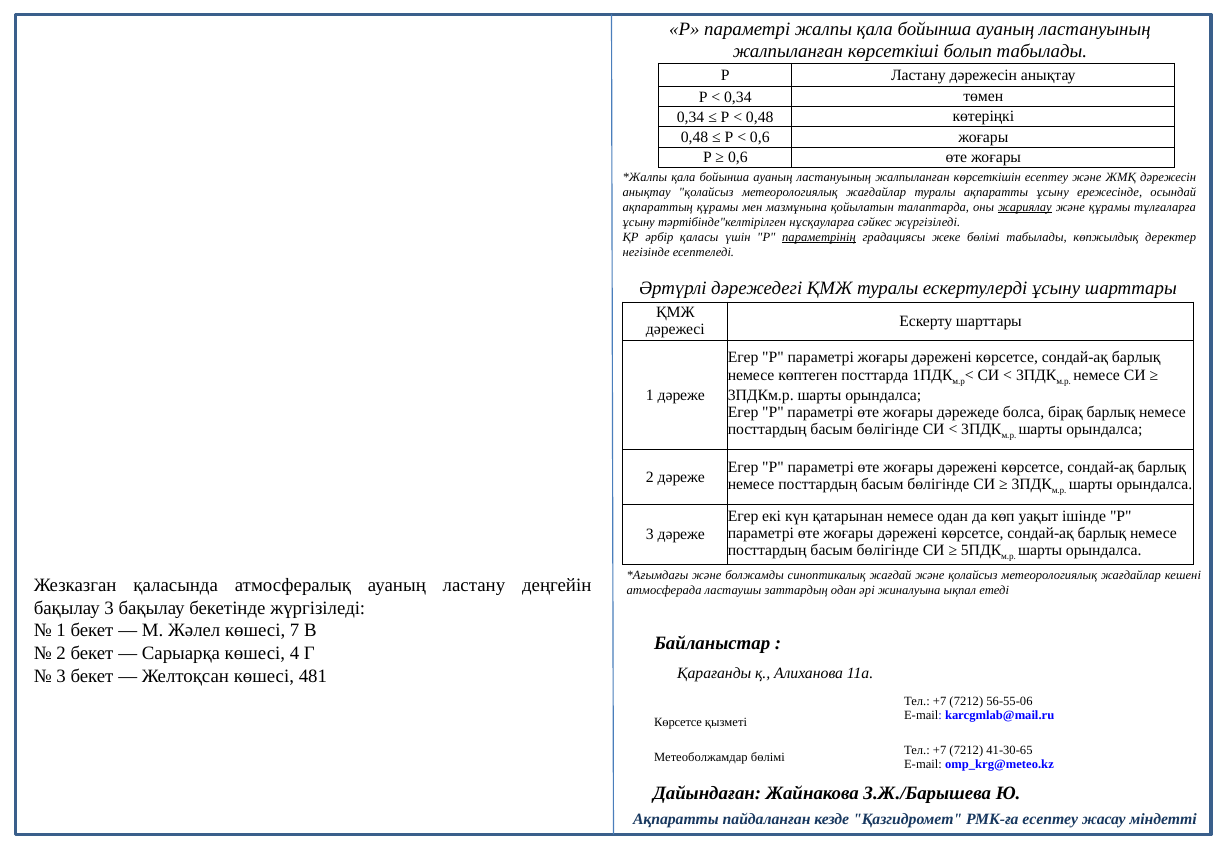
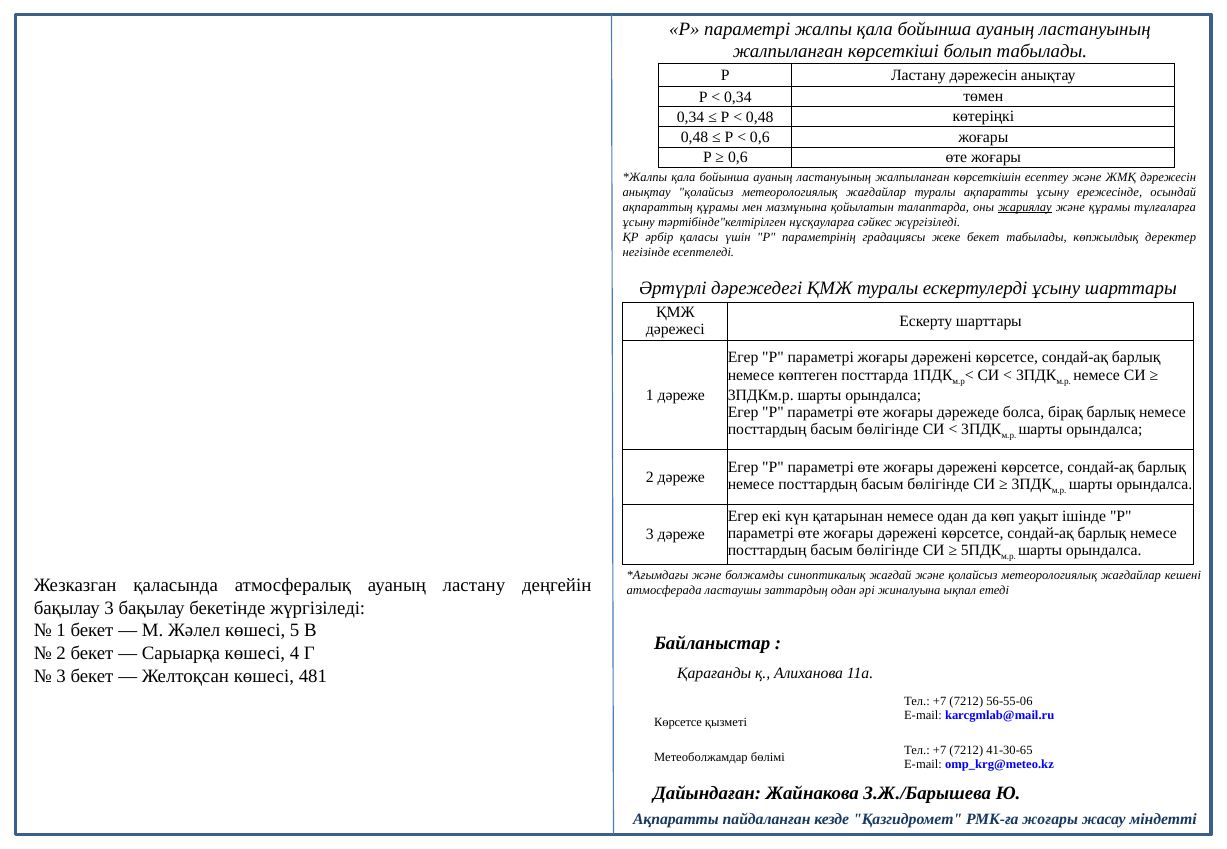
параметрінің underline: present -> none (819, 237)
жеке бөлімі: бөлімі -> бекет (983, 237)
7: 7 -> 5 (295, 631)
РМК-ға есептеу: есептеу -> жоғары (1050, 820)
